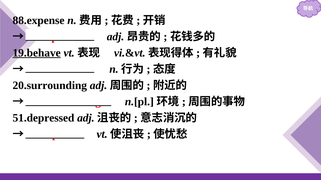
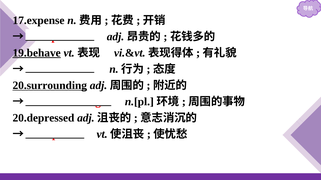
88.expense: 88.expense -> 17.expense (39, 20)
20.surrounding underline: none -> present (50, 86)
51.depressed: 51.depressed -> 20.depressed (43, 118)
